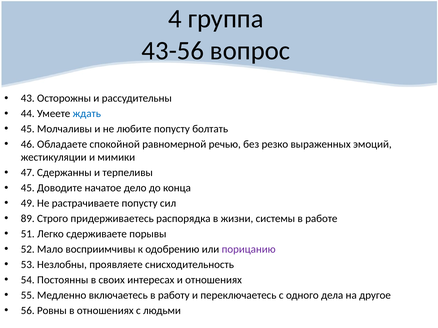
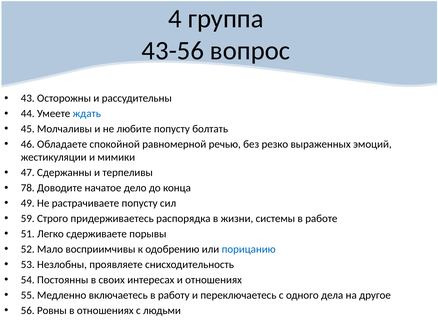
45: 45 -> 78 (28, 188)
89: 89 -> 59 (28, 219)
порицанию colour: purple -> blue (249, 250)
